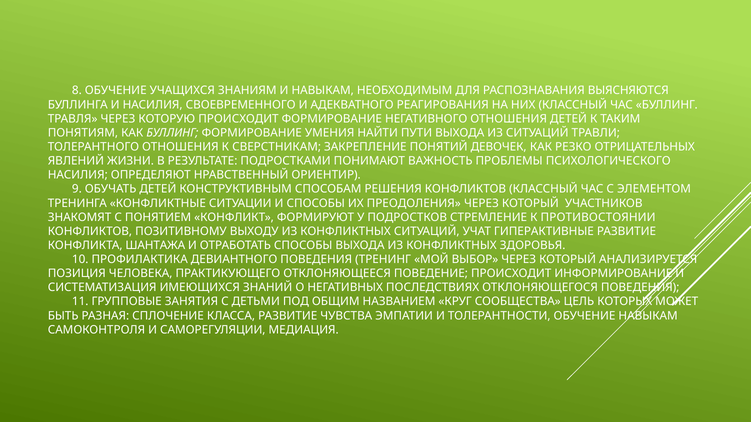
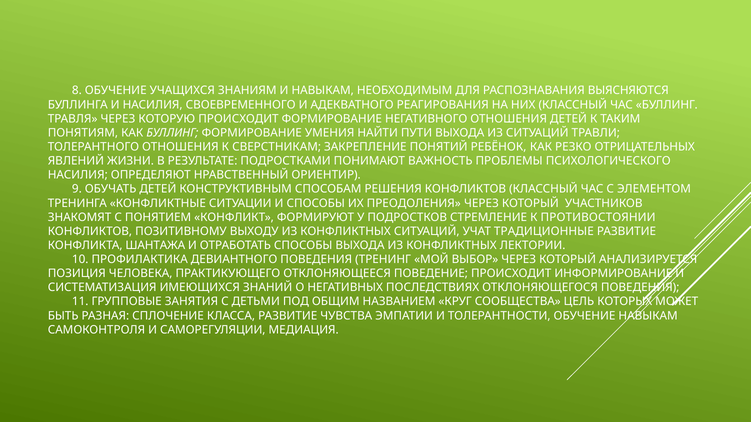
ДЕВОЧЕК: ДЕВОЧЕК -> РЕБЁНОК (499, 147)
ГИПЕРАКТИВНЫЕ: ГИПЕРАКТИВНЫЕ -> ТРАДИЦИОННЫЕ (544, 232)
ЗДОРОВЬЯ: ЗДОРОВЬЯ -> ЛЕКТОРИИ (533, 246)
